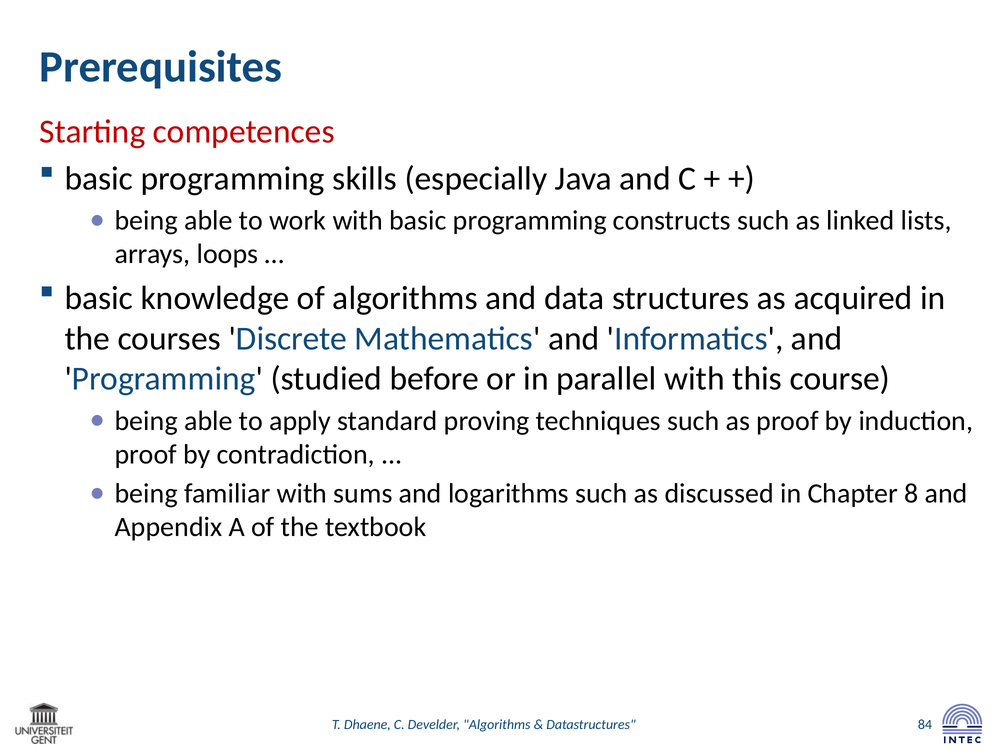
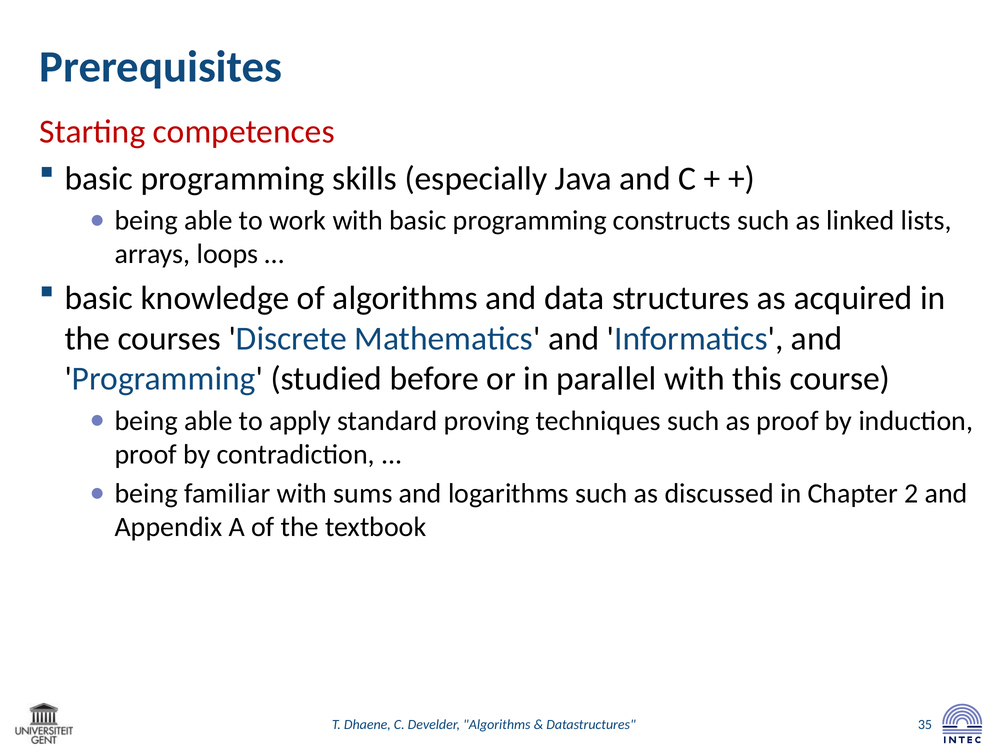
8: 8 -> 2 (911, 494)
84: 84 -> 35 (925, 725)
